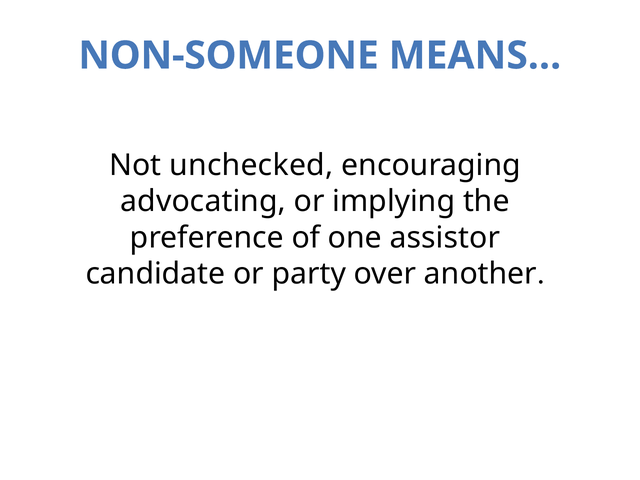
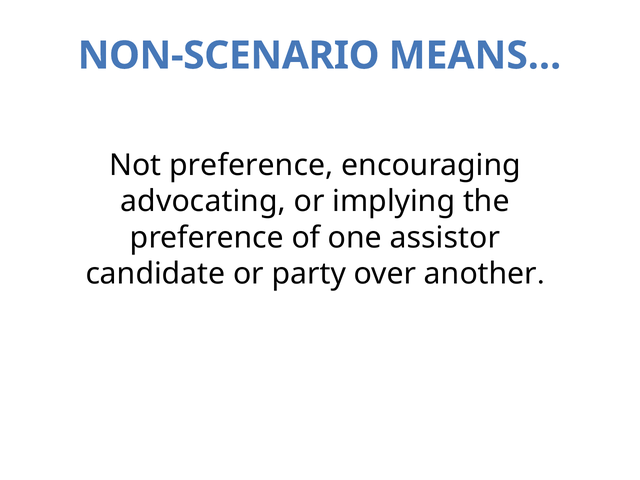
NON-SOMEONE: NON-SOMEONE -> NON-SCENARIO (229, 56)
Not unchecked: unchecked -> preference (251, 165)
